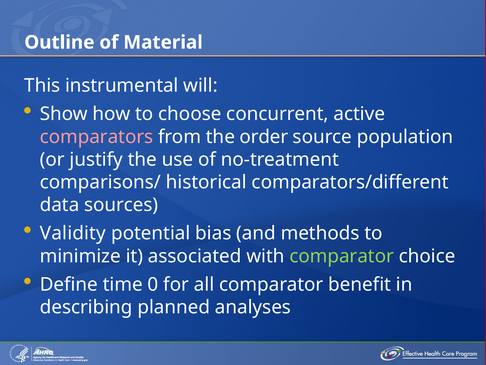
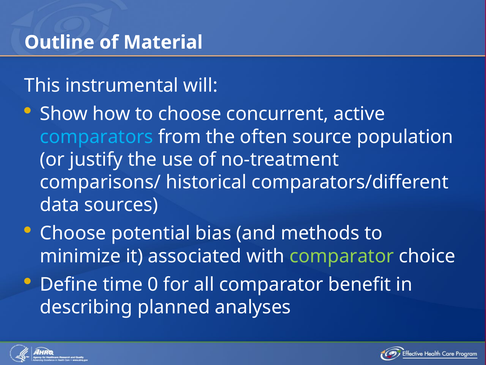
comparators colour: pink -> light blue (97, 137)
order: order -> often (264, 137)
Validity: Validity -> Choose (73, 233)
